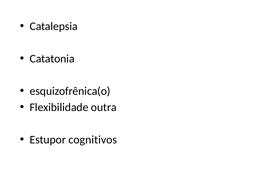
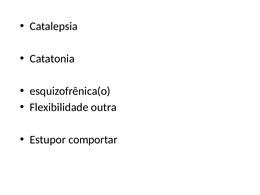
cognitivos: cognitivos -> comportar (93, 140)
